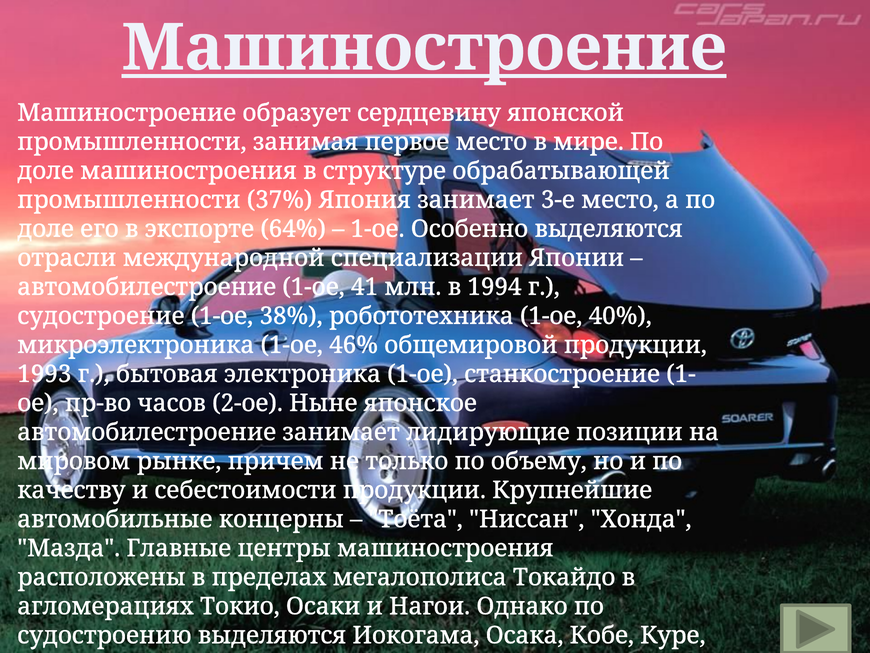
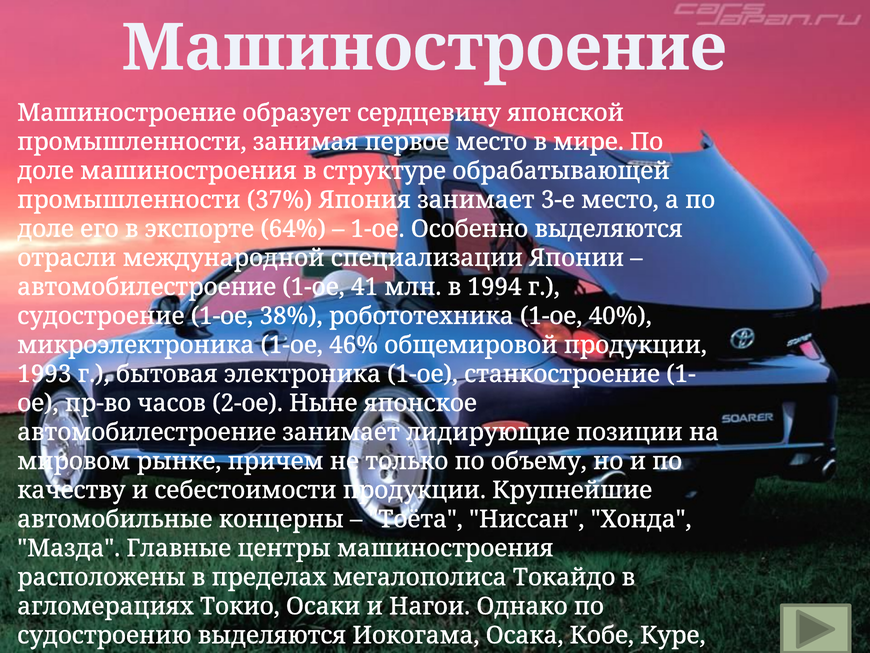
Машиностроение underline: present -> none (424, 48)
